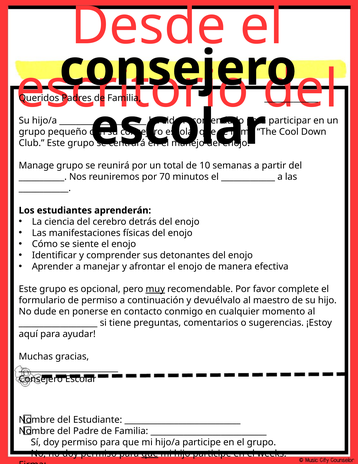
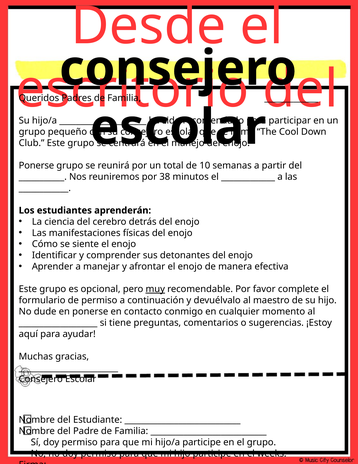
Manage: Manage -> Ponerse (36, 165)
70: 70 -> 38 (165, 176)
que underline: present -> none (150, 453)
